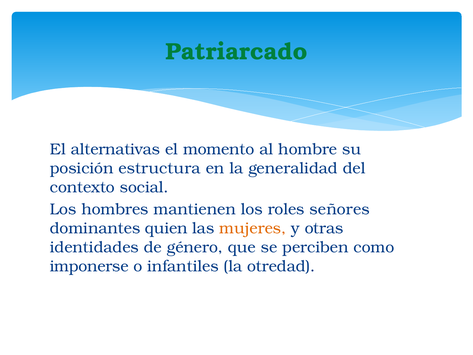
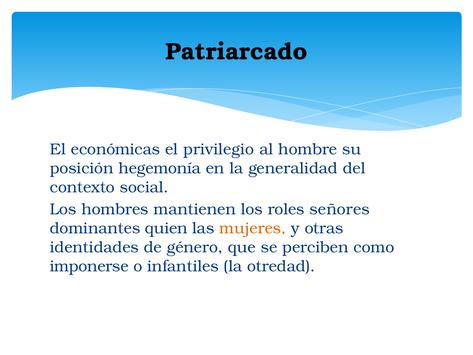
Patriarcado colour: green -> black (236, 52)
alternativas: alternativas -> económicas (115, 149)
momento: momento -> privilegio (219, 149)
estructura: estructura -> hegemonía (160, 168)
